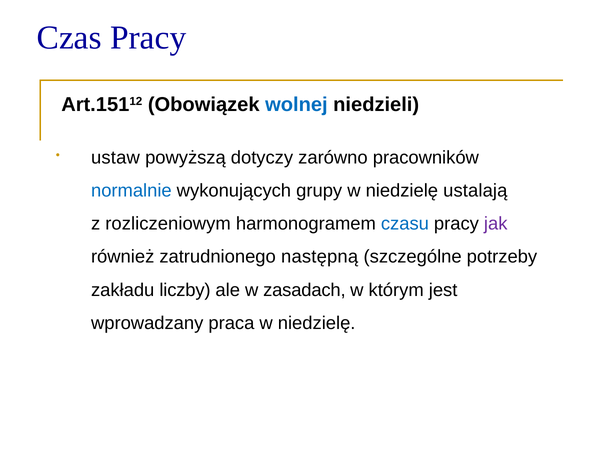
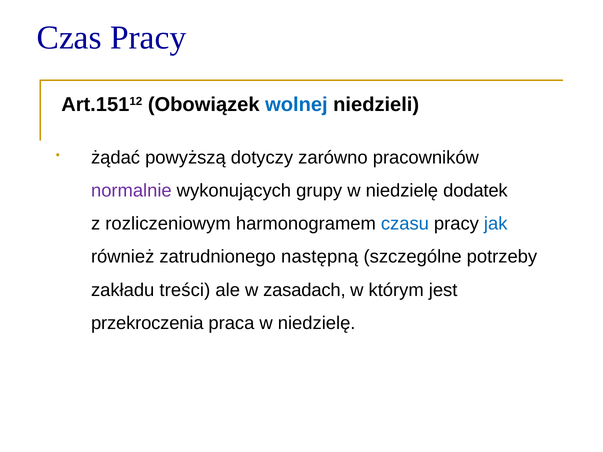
ustaw: ustaw -> żądać (116, 158)
normalnie colour: blue -> purple (131, 191)
ustalają: ustalają -> dodatek (475, 191)
jak colour: purple -> blue (496, 224)
liczby: liczby -> treści (185, 290)
wprowadzany: wprowadzany -> przekroczenia (147, 323)
